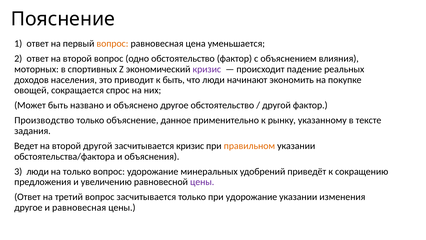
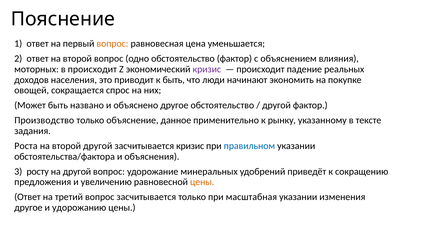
в спортивных: спортивных -> происходит (92, 69)
Ведет: Ведет -> Роста (26, 146)
правильном colour: orange -> blue (249, 146)
3 люди: люди -> росту (38, 171)
на только: только -> другой (77, 171)
цены colour: purple -> orange (202, 182)
при удорожание: удорожание -> масштабная (251, 197)
и равновесная: равновесная -> удорожанию (79, 207)
